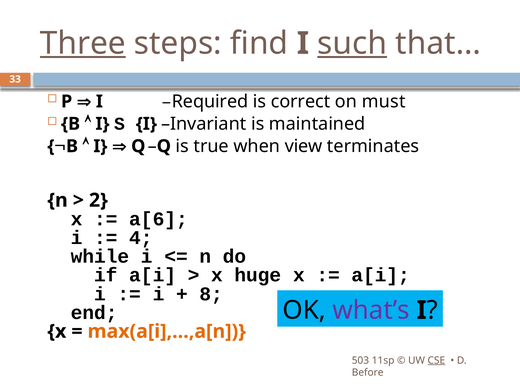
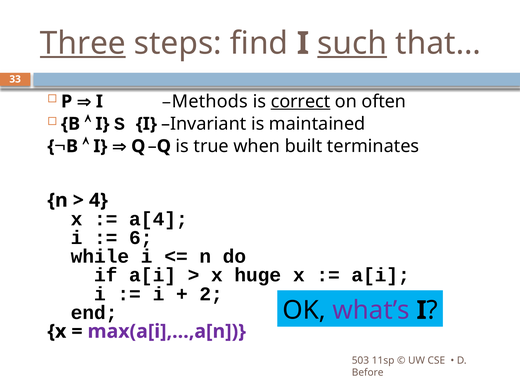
Required: Required -> Methods (210, 101)
correct underline: none -> present (300, 101)
must: must -> often (384, 101)
view: view -> built (304, 146)
2: 2 -> 4 (98, 200)
a[6: a[6 -> a[4 (159, 219)
4: 4 -> 6 (141, 238)
8: 8 -> 2 (211, 294)
max(a[i],…,a[n colour: orange -> purple (167, 331)
CSE underline: present -> none (436, 360)
